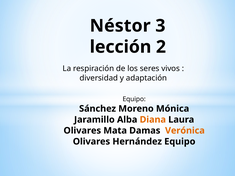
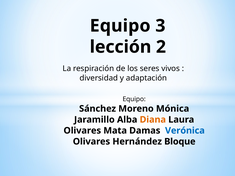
Néstor: Néstor -> Equipo (120, 26)
Verónica colour: orange -> blue (185, 131)
Hernández Equipo: Equipo -> Bloque (180, 142)
